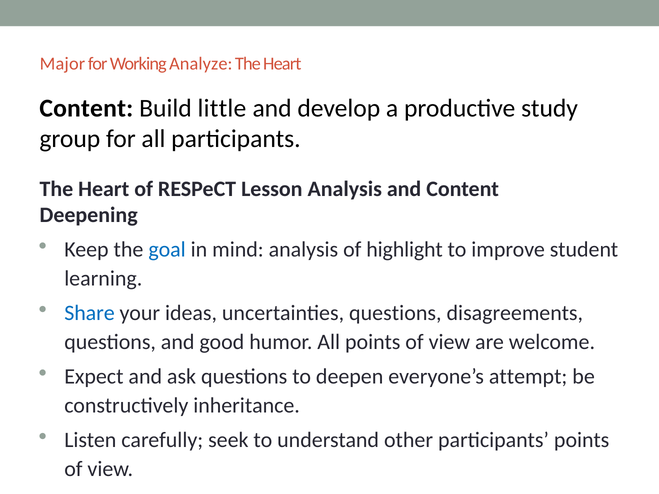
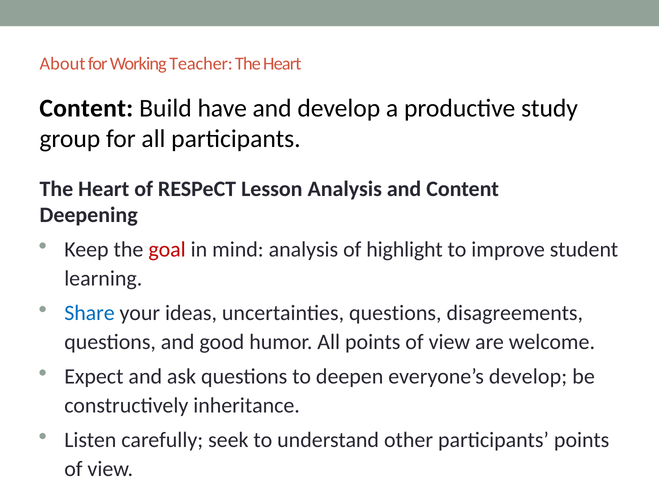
Major: Major -> About (63, 64)
Analyze: Analyze -> Teacher (201, 64)
little: little -> have (222, 108)
goal colour: blue -> red (167, 250)
everyone’s attempt: attempt -> develop (528, 377)
